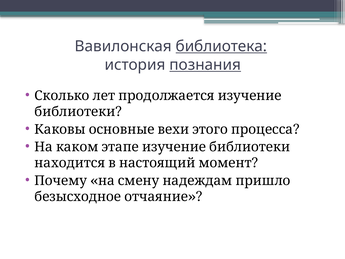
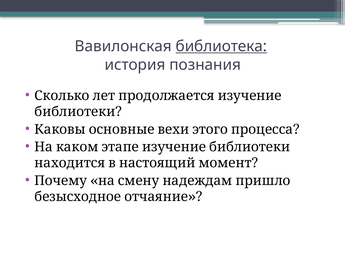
познания underline: present -> none (205, 65)
